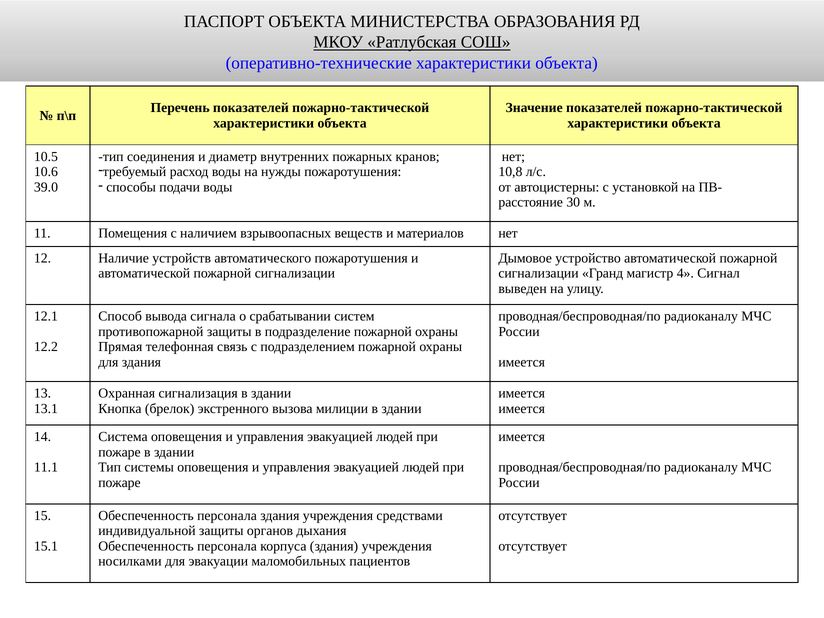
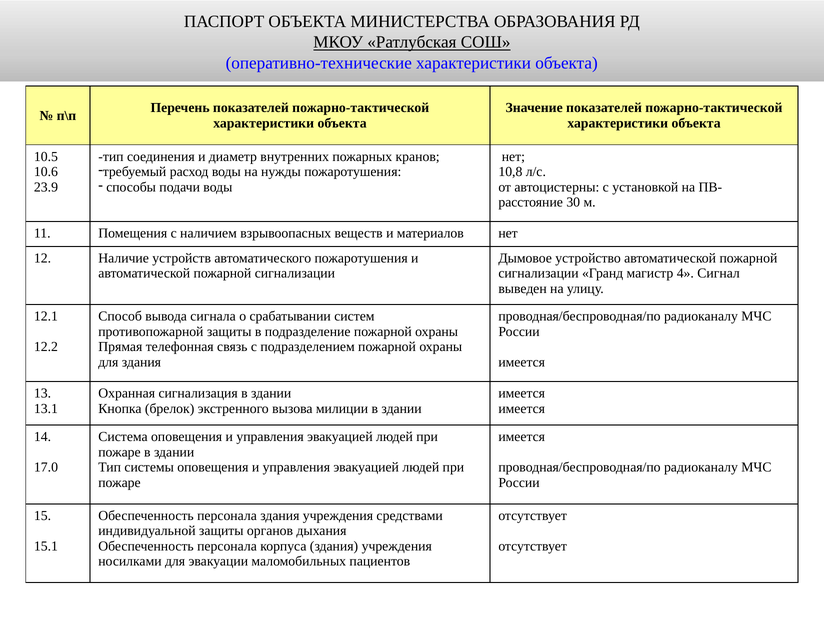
39.0: 39.0 -> 23.9 (46, 187)
11.1: 11.1 -> 17.0 (46, 467)
